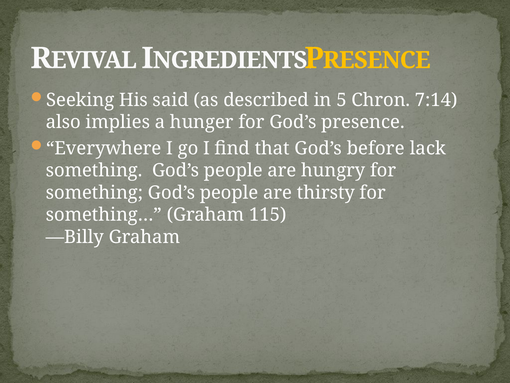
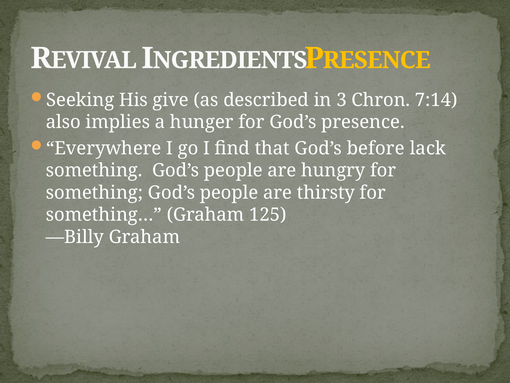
said: said -> give (171, 100)
5: 5 -> 3 (342, 100)
115: 115 -> 125 (268, 215)
